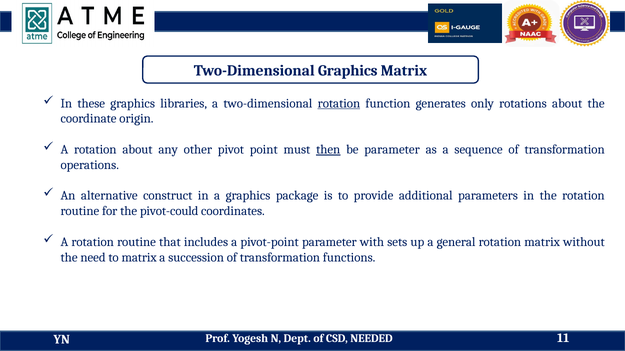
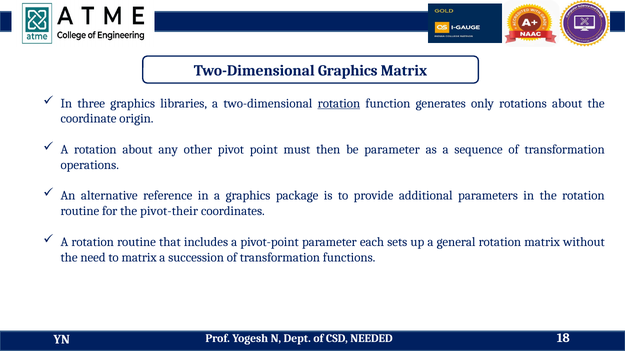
these: these -> three (91, 103)
then underline: present -> none (328, 150)
construct: construct -> reference (168, 196)
pivot-could: pivot-could -> pivot-their (169, 211)
with: with -> each (372, 242)
11: 11 -> 18 (563, 338)
